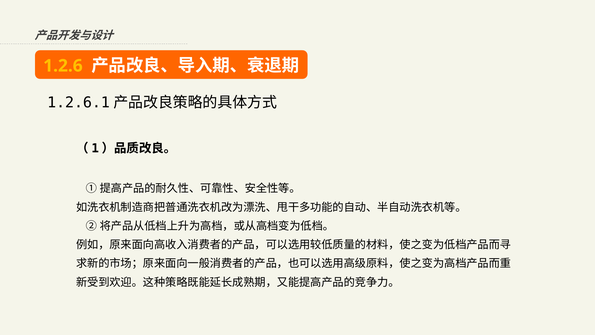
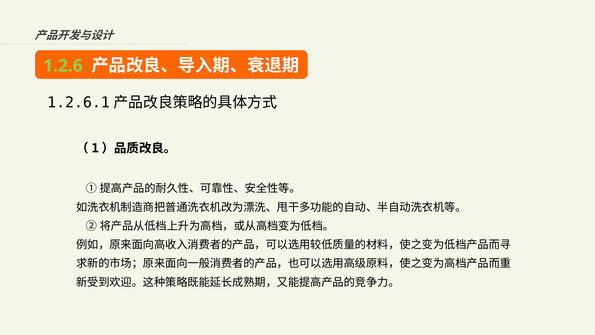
1.2.6 colour: yellow -> light green (63, 66)
